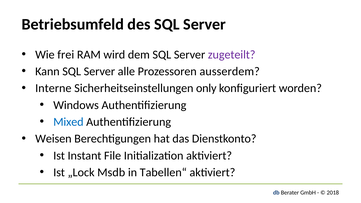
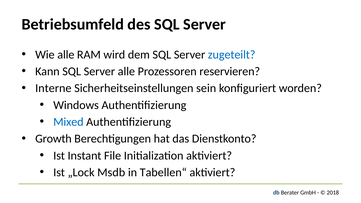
Wie frei: frei -> alle (66, 55)
zugeteilt colour: purple -> blue (232, 55)
ausserdem: ausserdem -> reservieren (230, 71)
only: only -> sein (206, 88)
Weisen: Weisen -> Growth (53, 139)
